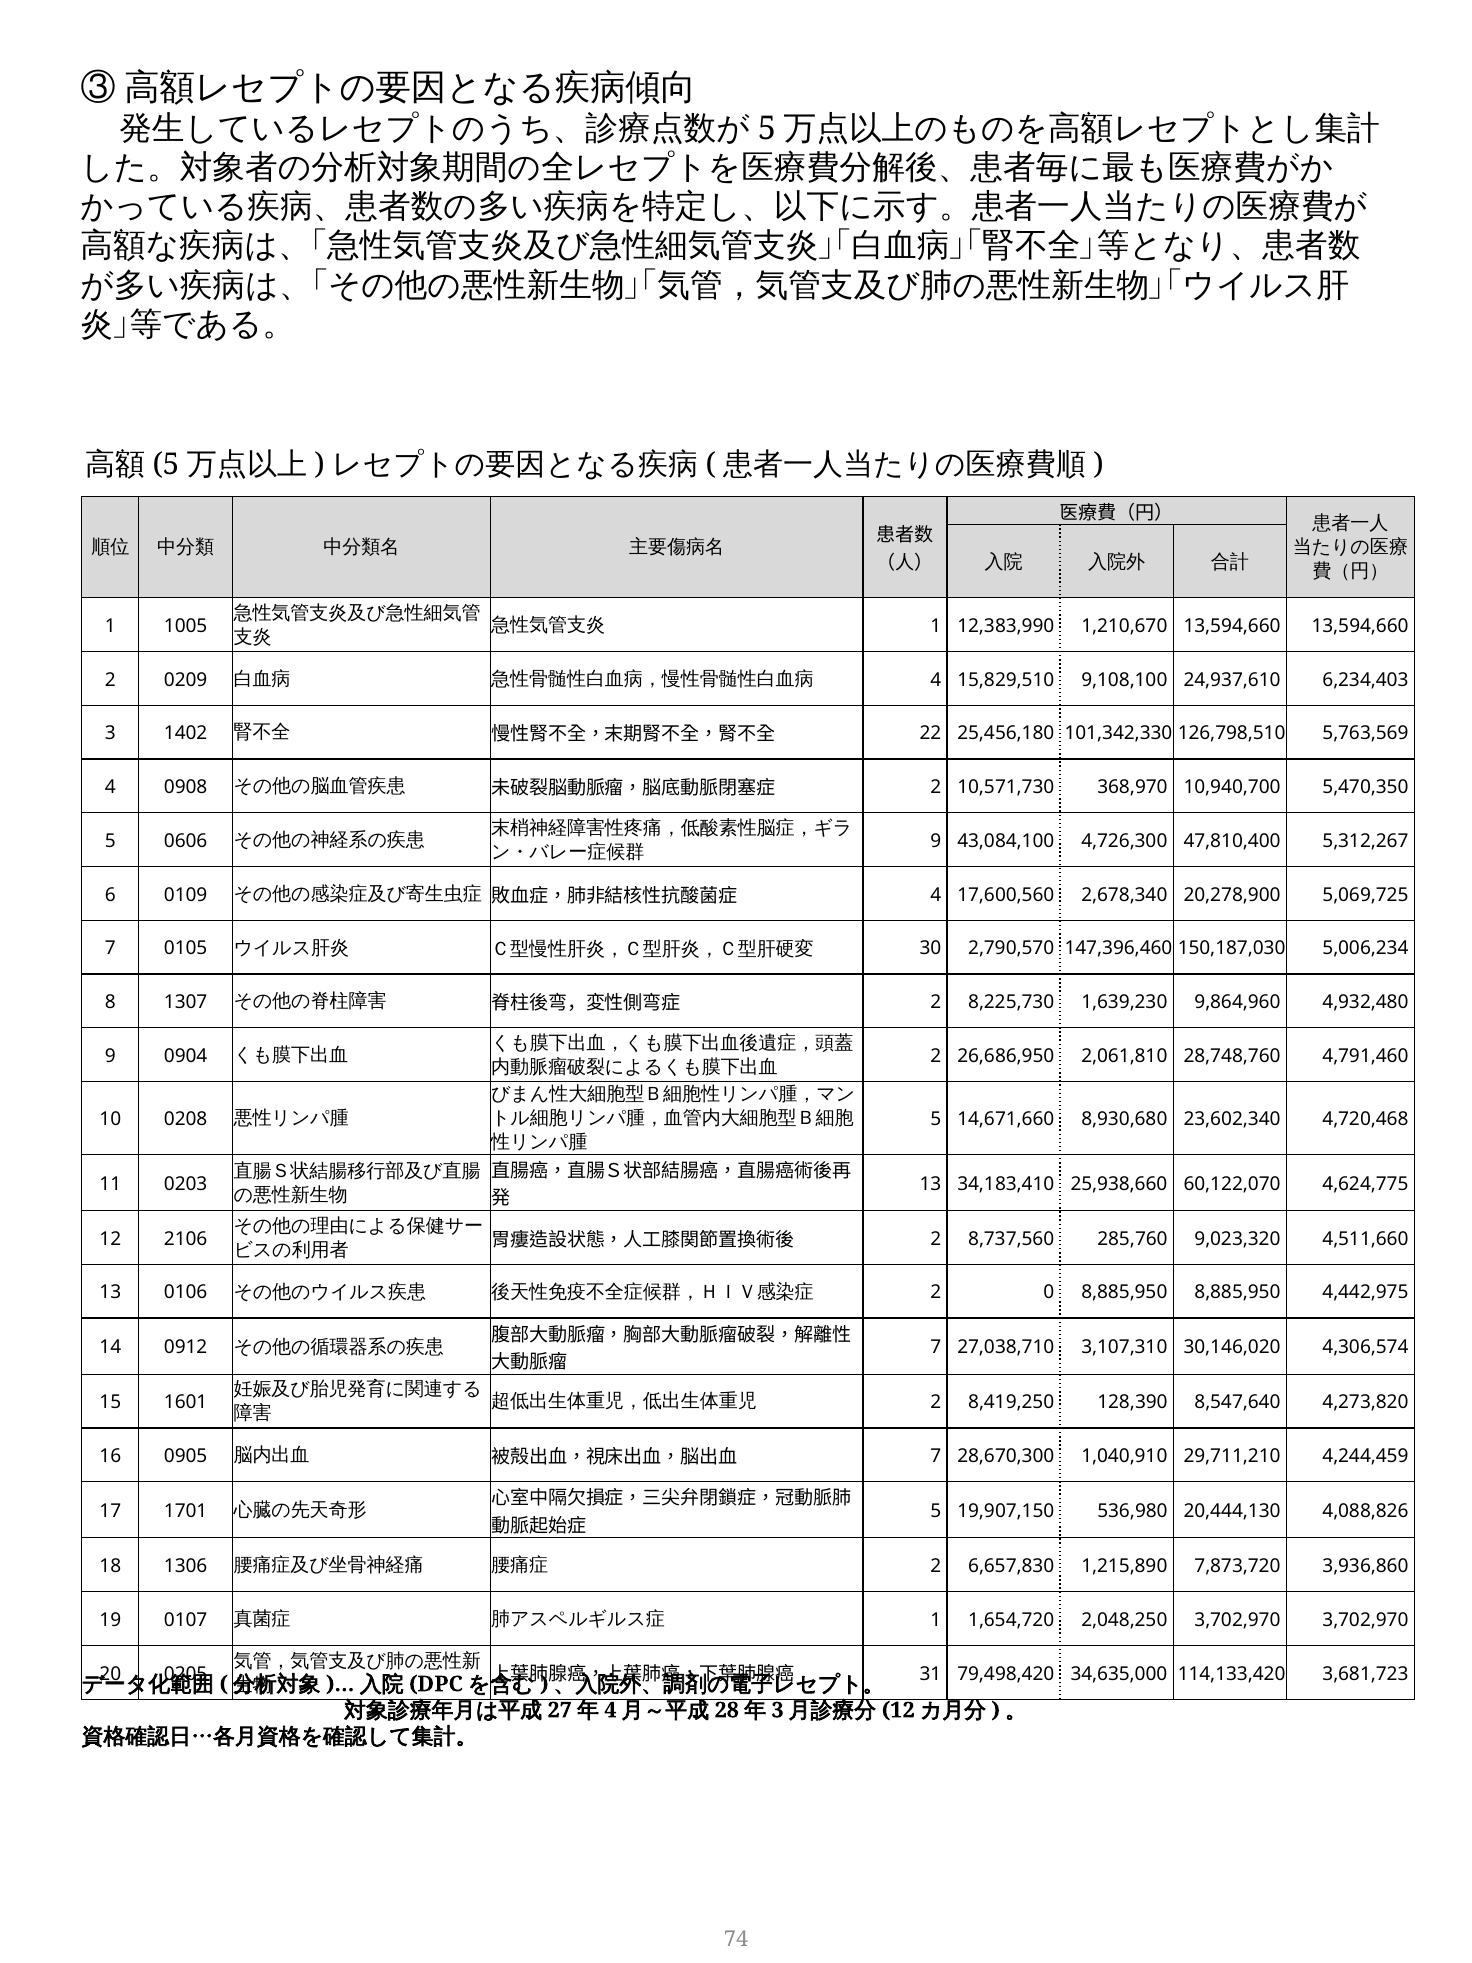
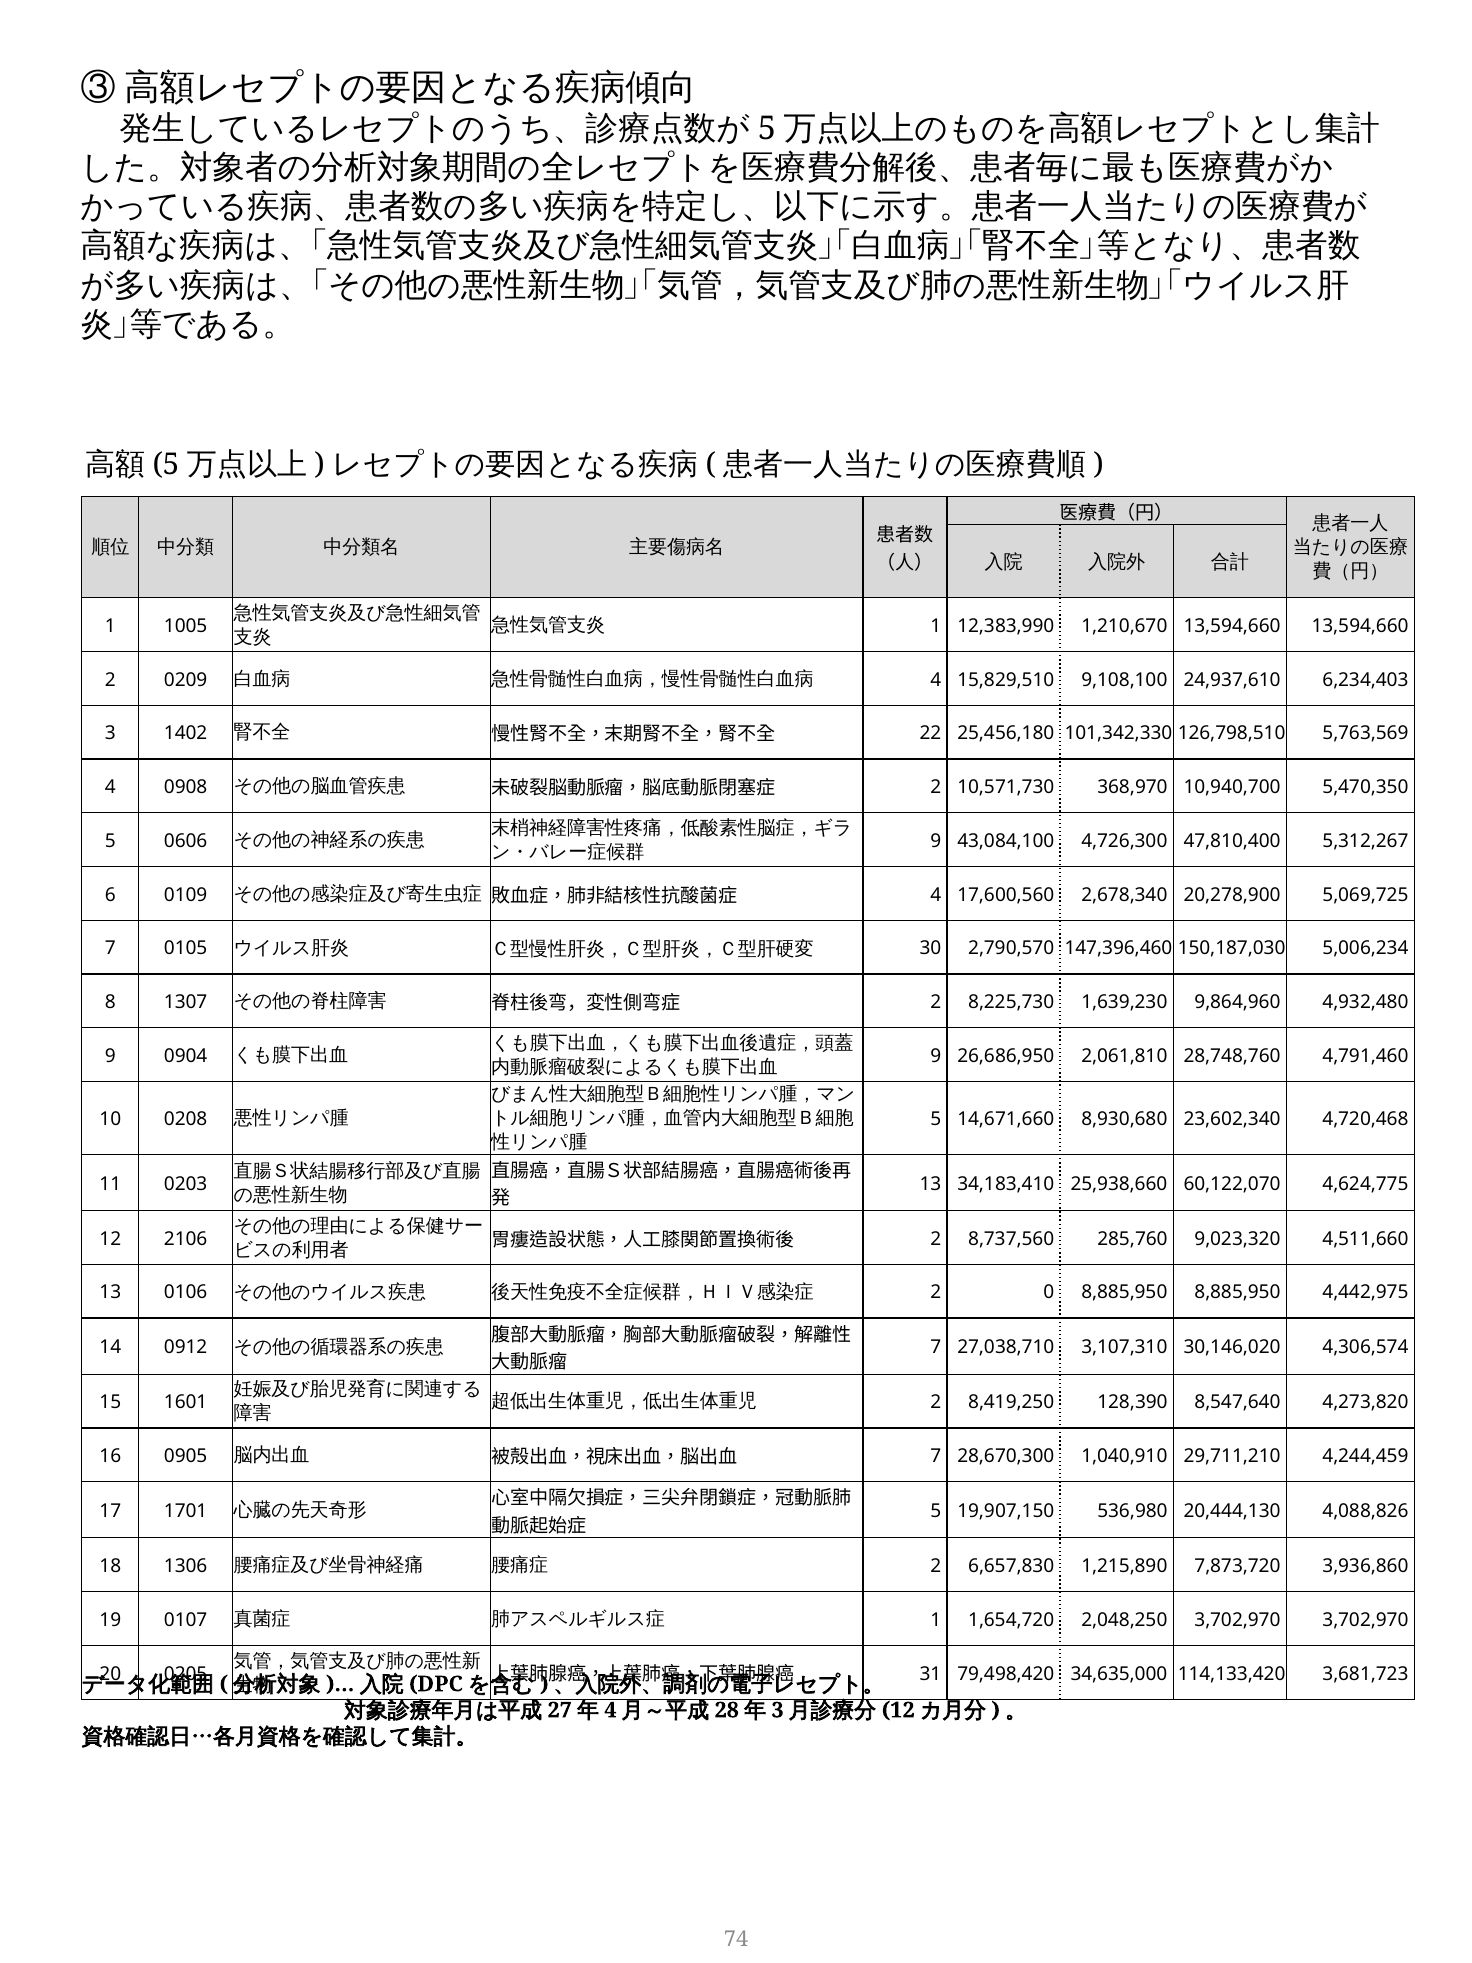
2: 2 -> 9 (936, 1056)
